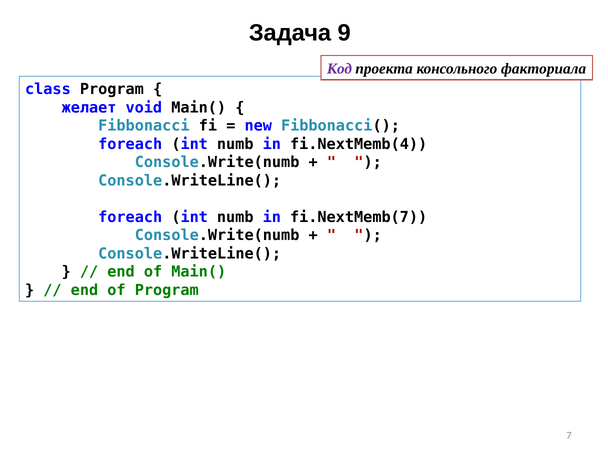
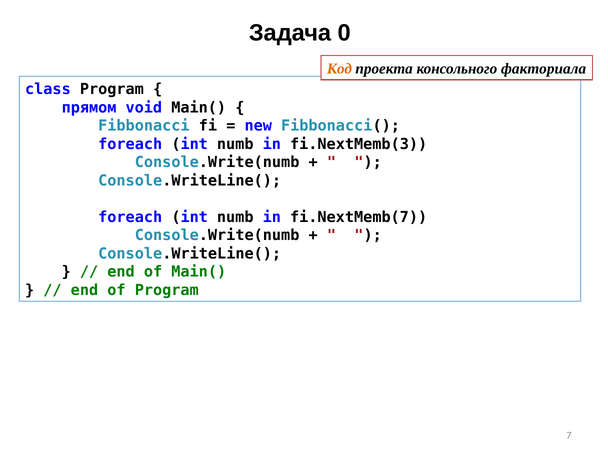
9: 9 -> 0 (344, 33)
Код colour: purple -> orange (339, 69)
желает: желает -> прямом (89, 108)
fi.NextMemb(4: fi.NextMemb(4 -> fi.NextMemb(3 (359, 144)
